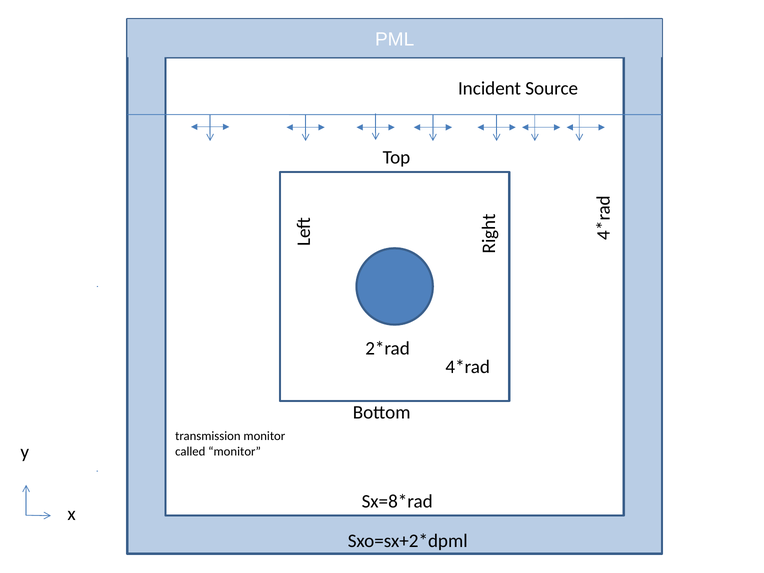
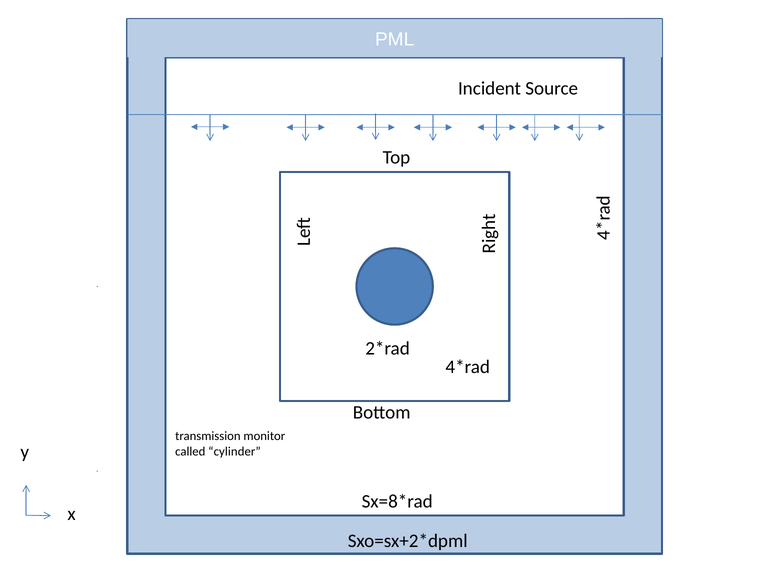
called monitor: monitor -> cylinder (235, 451)
